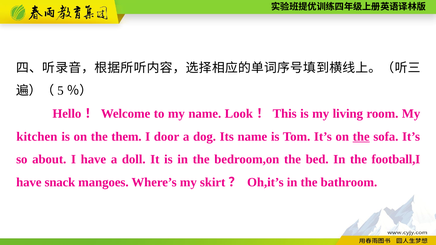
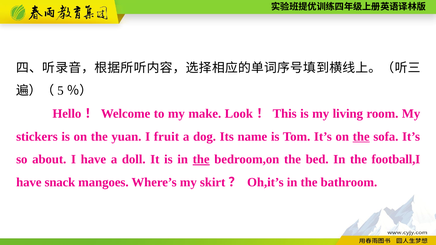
my name: name -> make (205, 114)
kitchen: kitchen -> stickers (37, 137)
them: them -> yuan (126, 137)
door: door -> fruit (166, 137)
the underline: none -> present (201, 160)
